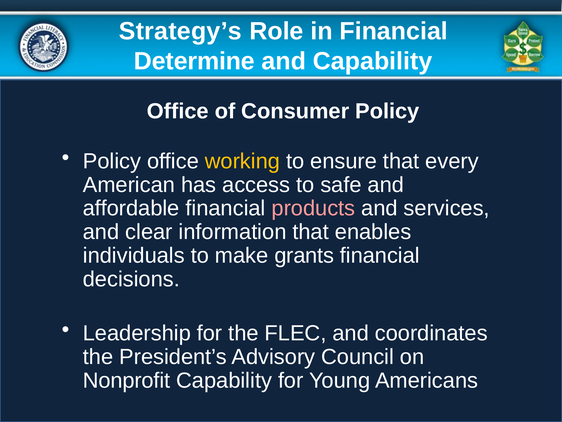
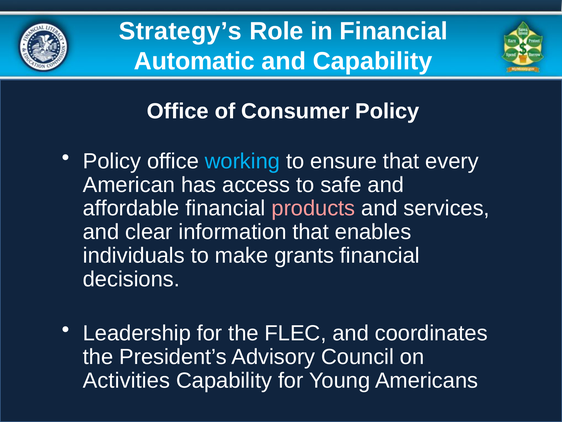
Determine: Determine -> Automatic (194, 61)
working colour: yellow -> light blue (242, 161)
Nonprofit: Nonprofit -> Activities (126, 380)
